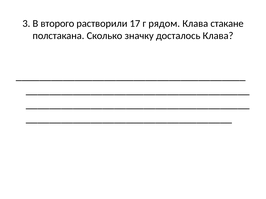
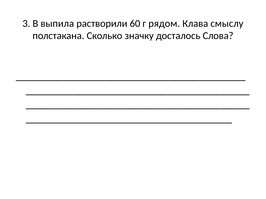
второго: второго -> выпила (57, 23)
17: 17 -> 60 (135, 23)
стакане: стакане -> смыслу (227, 23)
досталось Клава: Клава -> Слова (218, 36)
